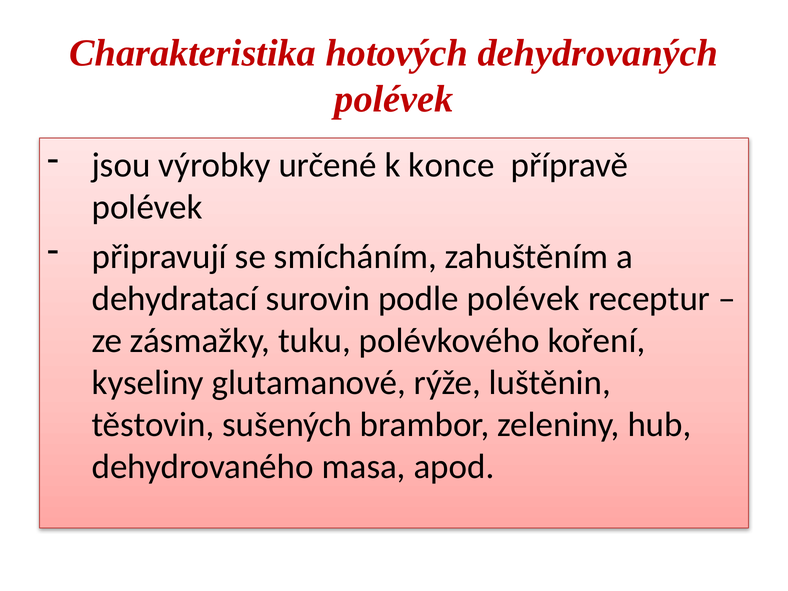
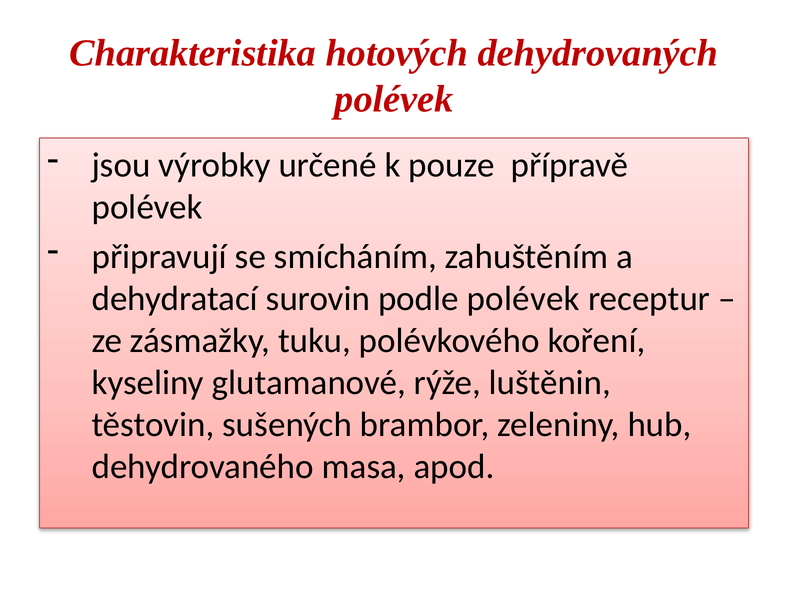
konce: konce -> pouze (452, 165)
